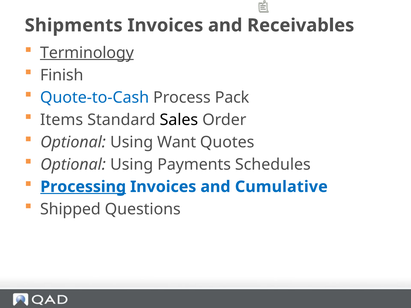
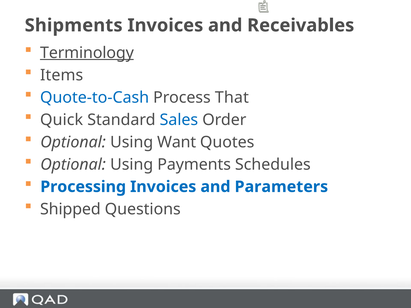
Finish: Finish -> Items (62, 75)
Pack: Pack -> That (232, 98)
Items: Items -> Quick (62, 120)
Sales colour: black -> blue (179, 120)
Processing underline: present -> none (83, 187)
Cumulative: Cumulative -> Parameters (281, 187)
